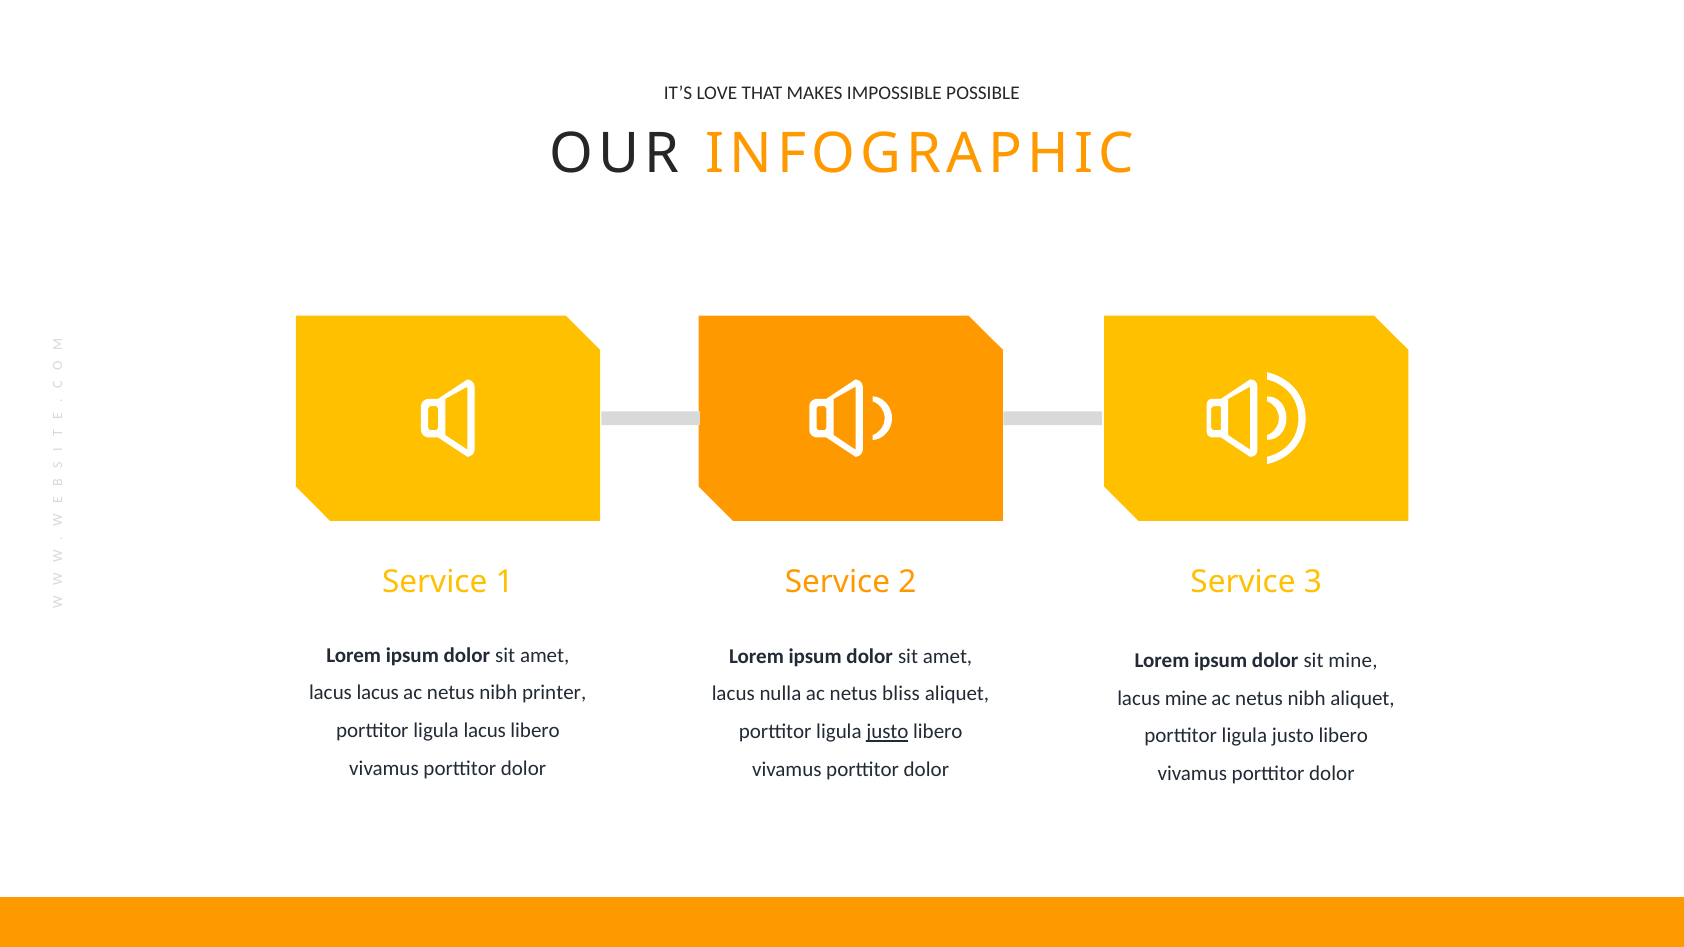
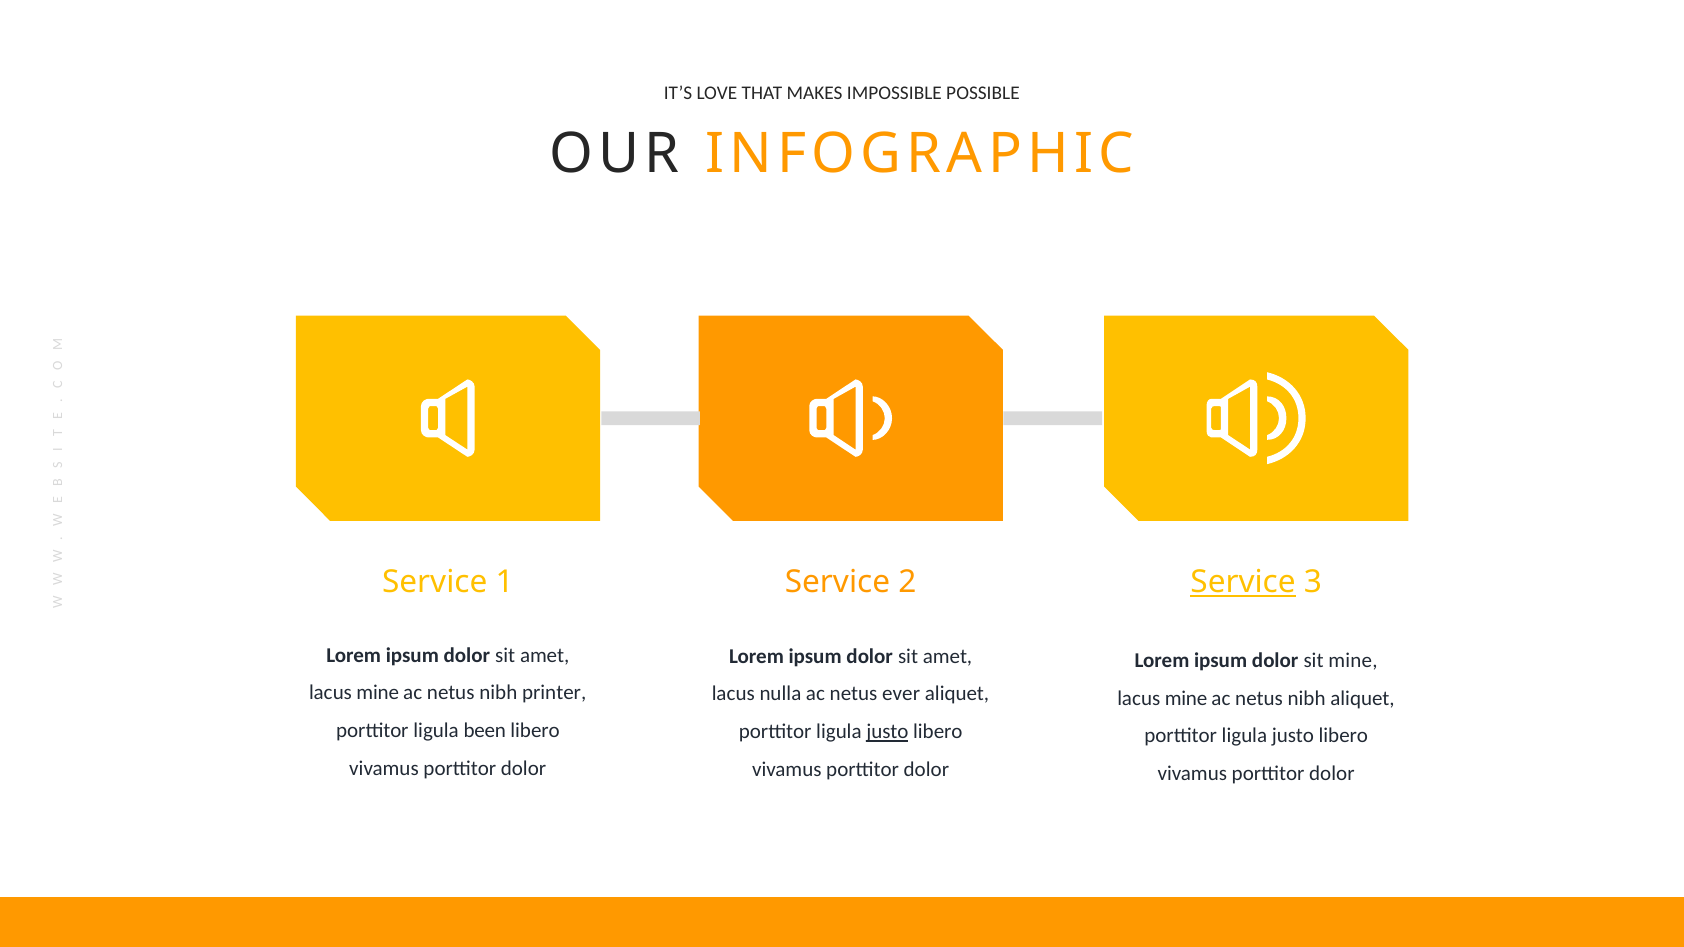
Service underline: none -> present (1243, 582)
lacus: lacus -> mine (378, 693)
bliss: bliss -> ever (901, 694)
ligula lacus: lacus -> been (485, 731)
